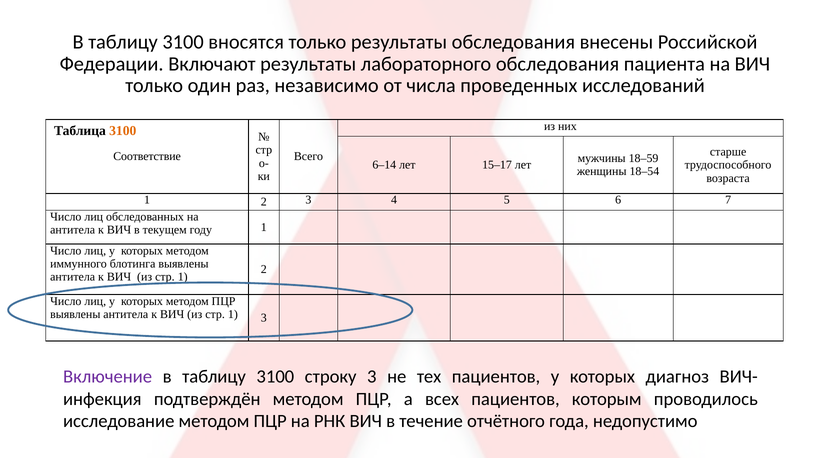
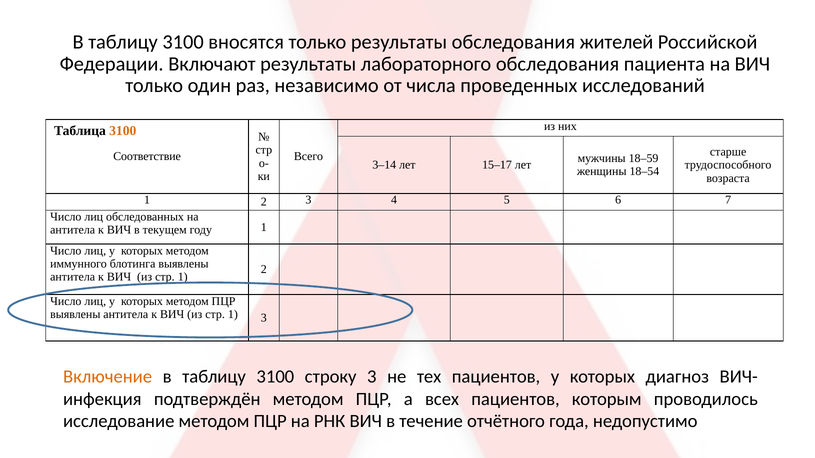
внесены: внесены -> жителей (617, 42)
6–14: 6–14 -> 3–14 (384, 165)
Включение colour: purple -> orange (108, 377)
